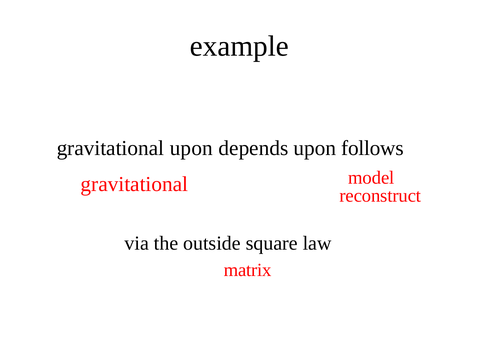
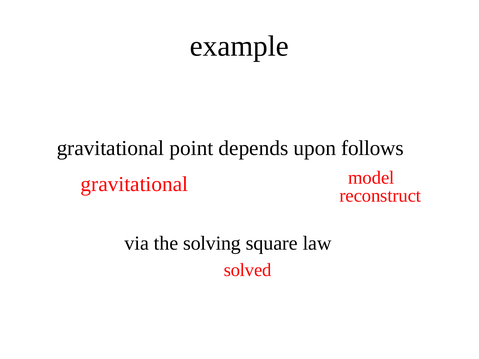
gravitational upon: upon -> point (191, 148)
outside: outside -> solving (212, 243)
matrix: matrix -> solved (248, 270)
